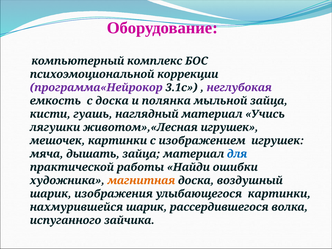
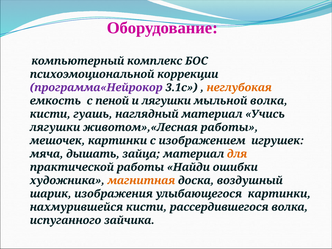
неглубокая colour: purple -> orange (239, 88)
с доска: доска -> пеной (112, 101)
и полянка: полянка -> лягушки (166, 101)
мыльной зайца: зайца -> волка (269, 101)
животом»,«Лесная игрушек: игрушек -> работы (229, 127)
для colour: blue -> orange (237, 154)
нахмурившейся шарик: шарик -> кисти (146, 207)
